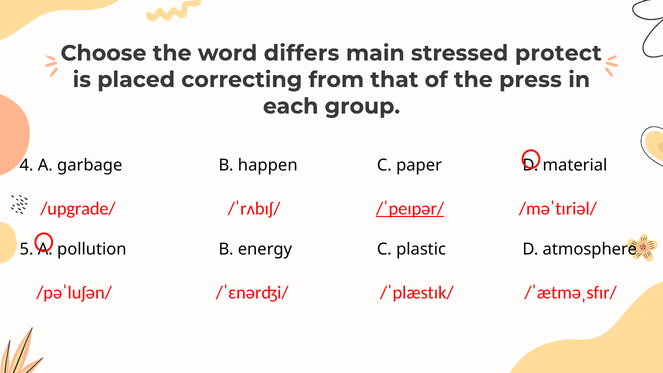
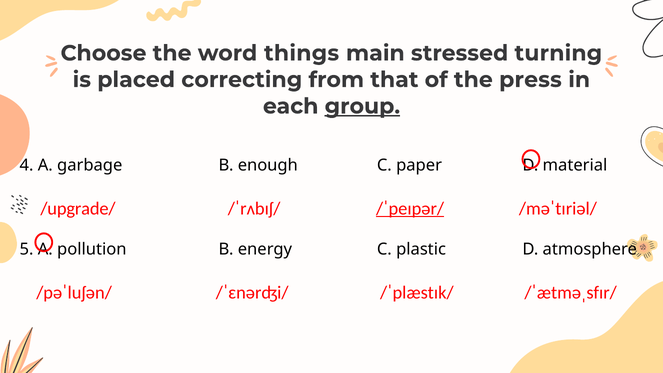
differs: differs -> things (302, 53)
protect: protect -> turning (558, 53)
group underline: none -> present (362, 106)
happen: happen -> enough (268, 165)
